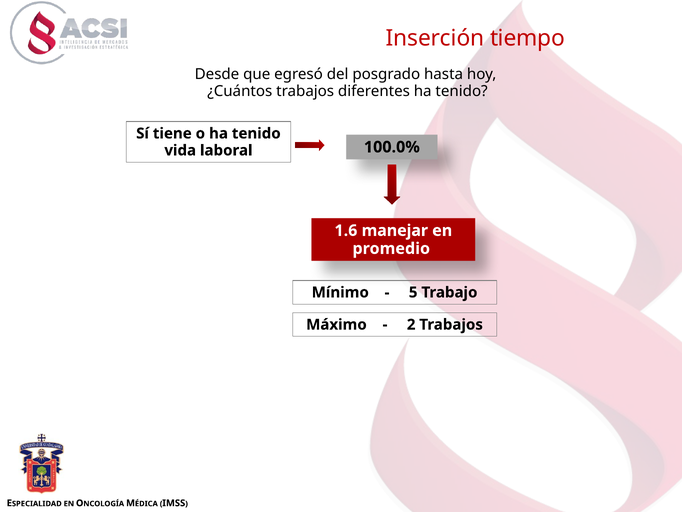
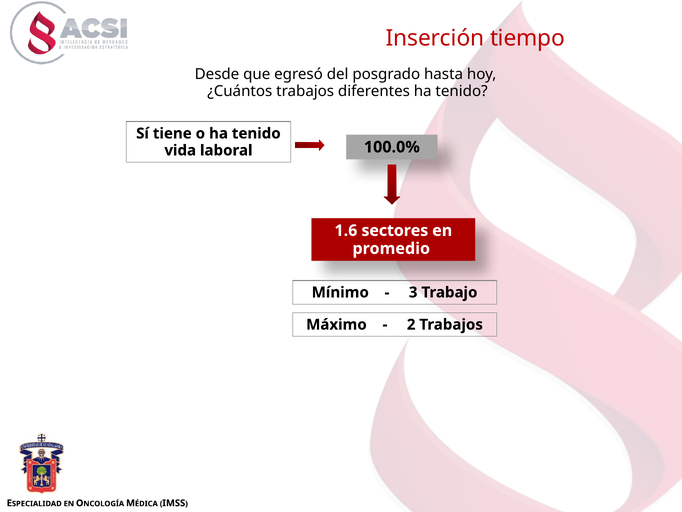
manejar: manejar -> sectores (395, 230)
5: 5 -> 3 (413, 292)
